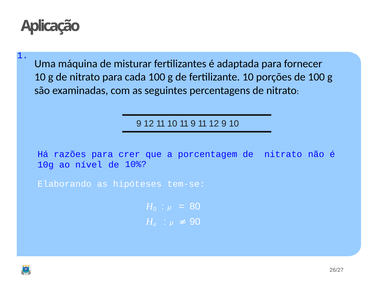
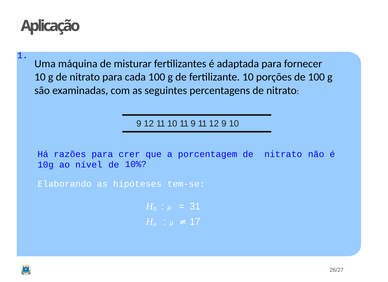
80: 80 -> 31 (195, 207)
90: 90 -> 17 (195, 222)
